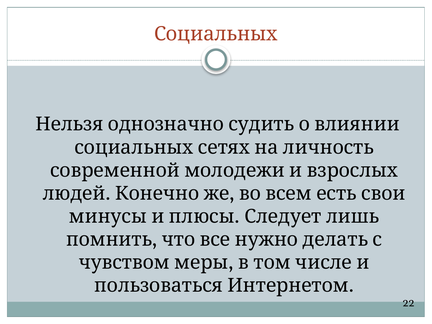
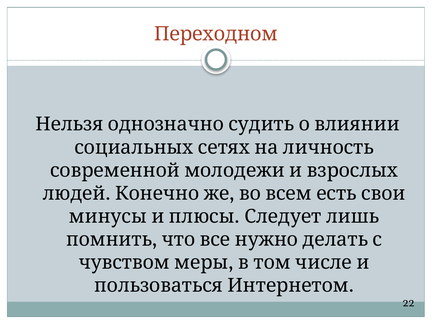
Социальных: Социальных -> Переходном (216, 34)
